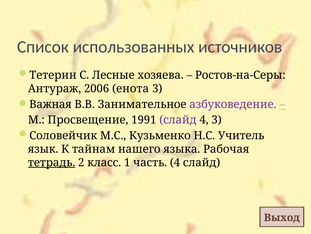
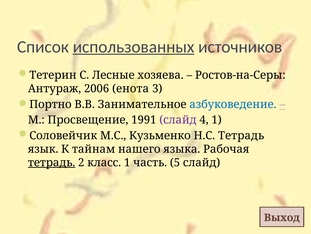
использованных underline: none -> present (134, 47)
Важная: Важная -> Портно (50, 104)
азбуковедение colour: purple -> blue (233, 104)
4 3: 3 -> 1 (217, 119)
Н.С Учитель: Учитель -> Тетрадь (241, 135)
часть 4: 4 -> 5 (175, 162)
